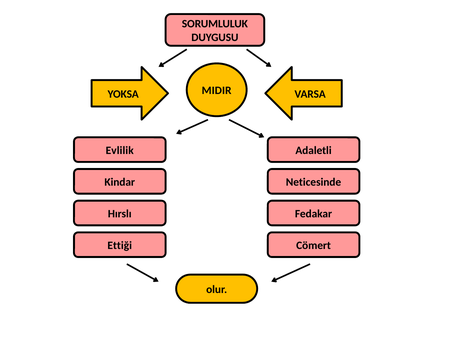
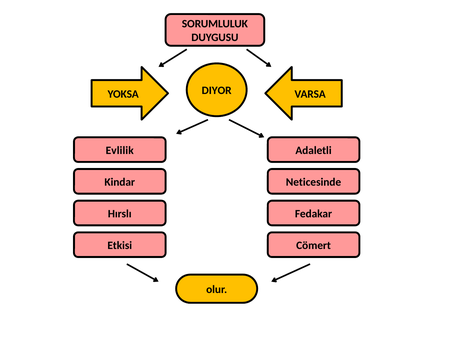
MIDIR: MIDIR -> DIYOR (217, 91)
Ettiği: Ettiği -> Etkisi (120, 246)
